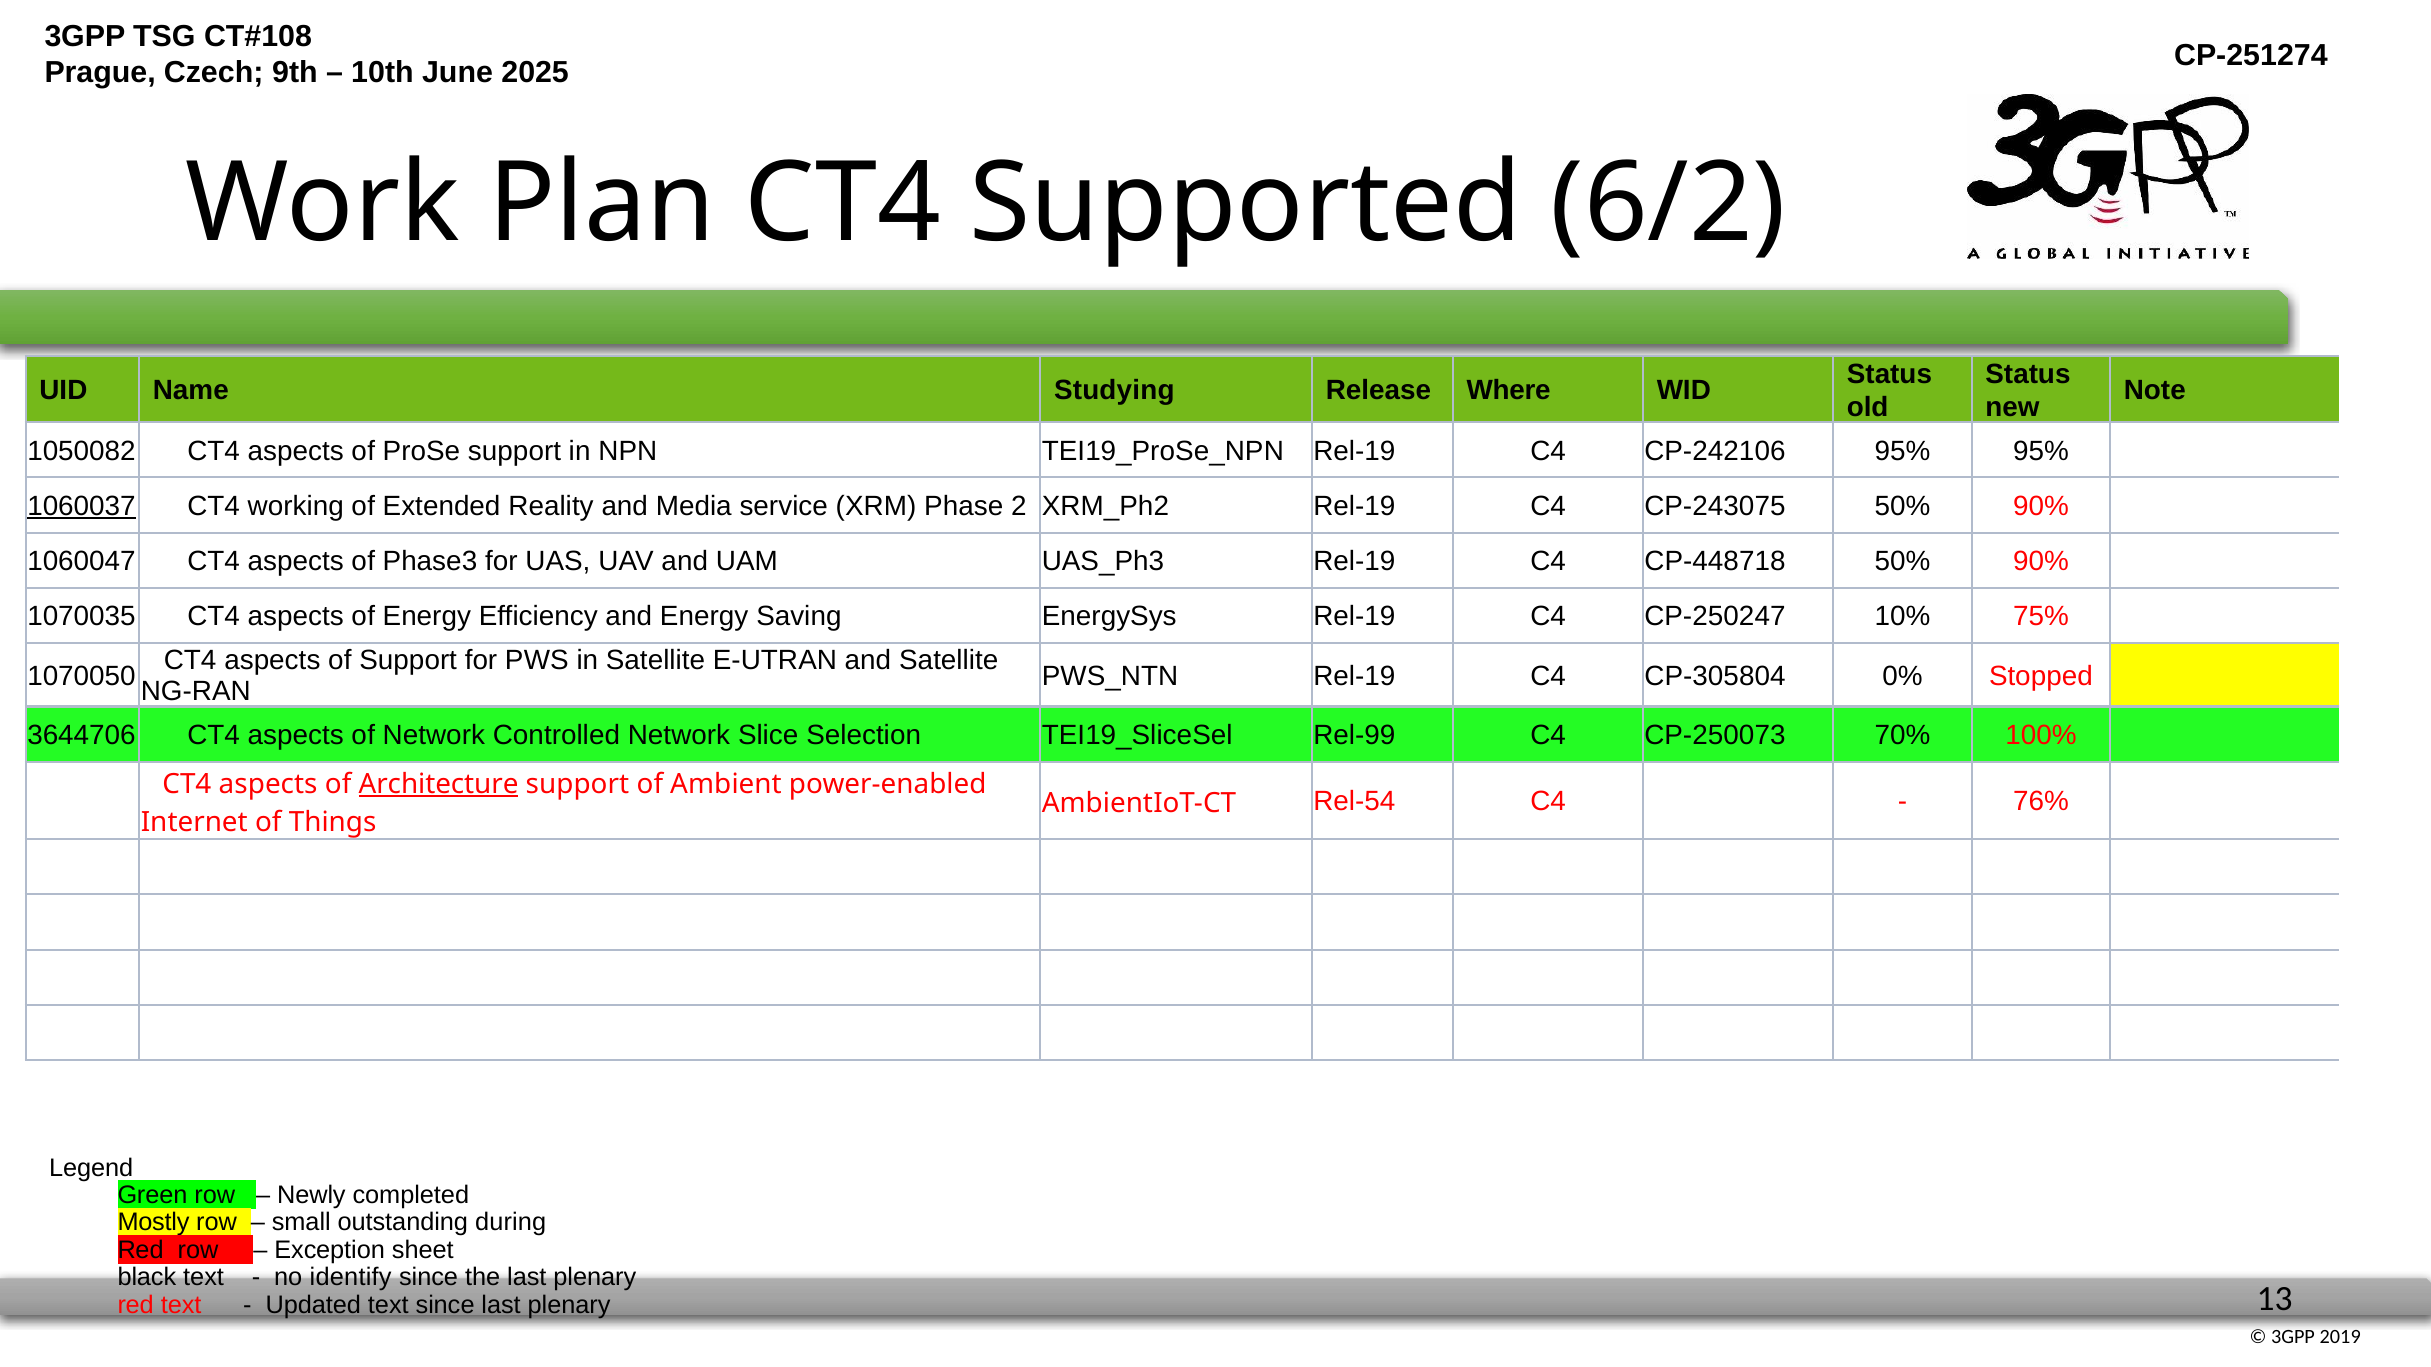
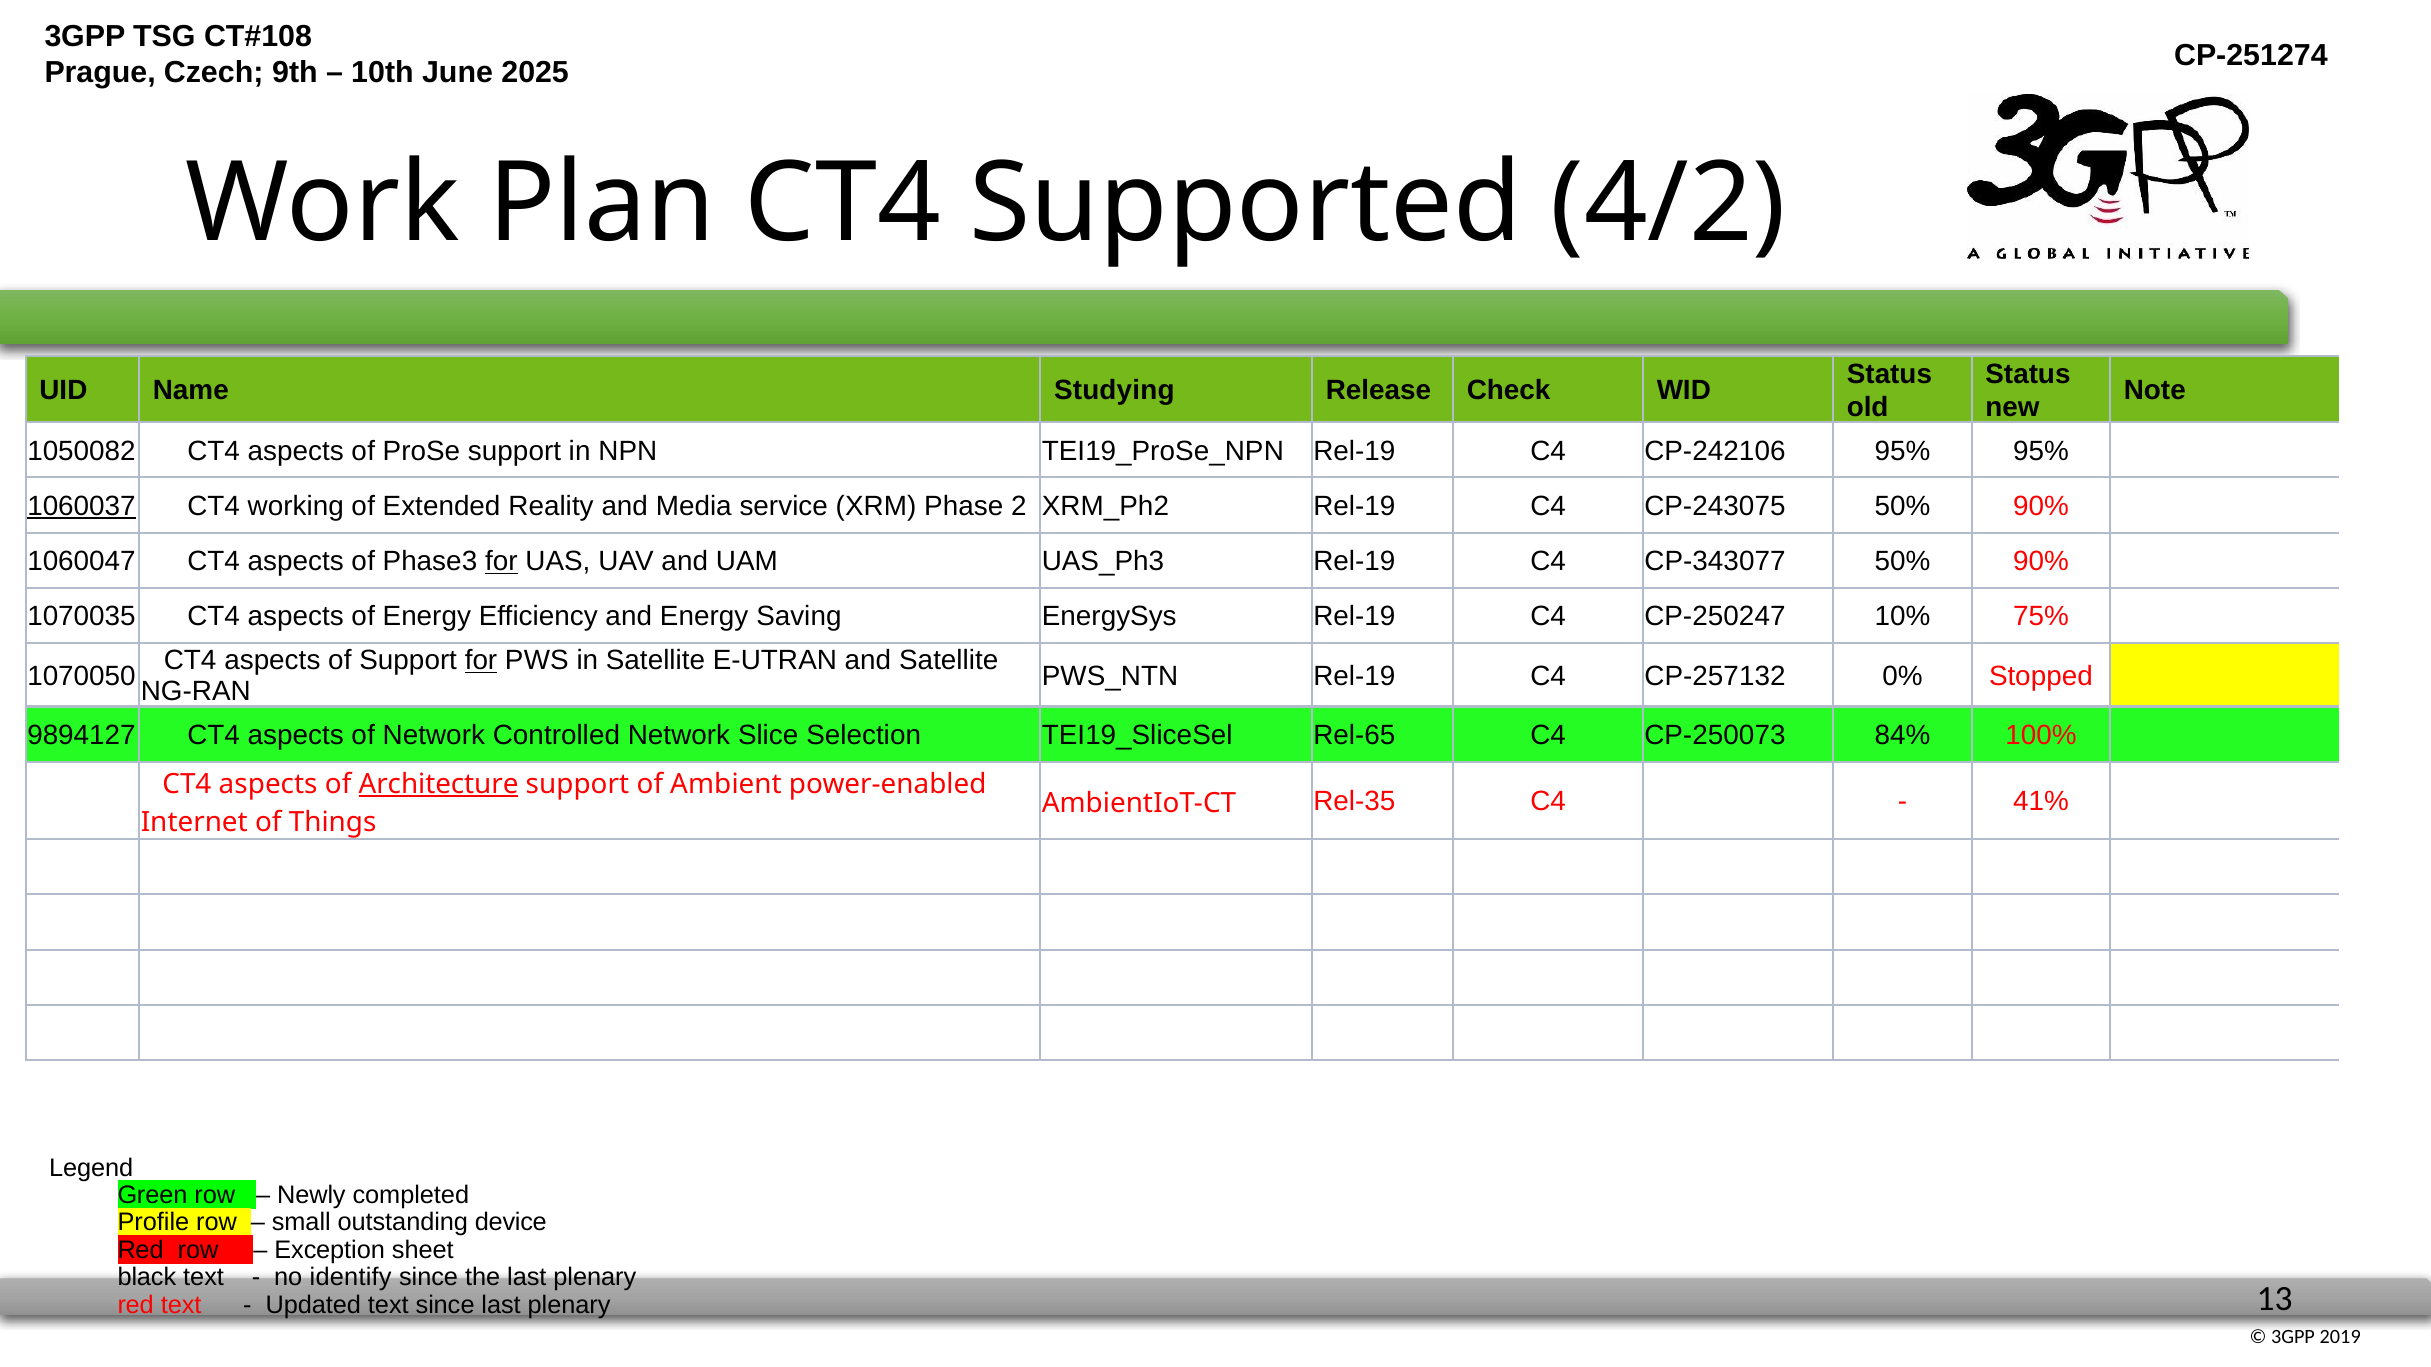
6/2: 6/2 -> 4/2 (1668, 204)
Where: Where -> Check (1509, 391)
for underline: none -> present (501, 562)
CP-448718: CP-448718 -> CP-343077 (1715, 561)
for underline: none -> present (481, 661)
CP-305804: CP-305804 -> CP-257132 (1715, 676)
3644706: 3644706 -> 9894127 (81, 736)
Rel-99: Rel-99 -> Rel-65 (1354, 735)
70%: 70% -> 84% (1902, 735)
Rel-54: Rel-54 -> Rel-35 (1354, 802)
76%: 76% -> 41% (2041, 802)
Mostly: Mostly -> Profile (153, 1223)
during: during -> device (511, 1223)
